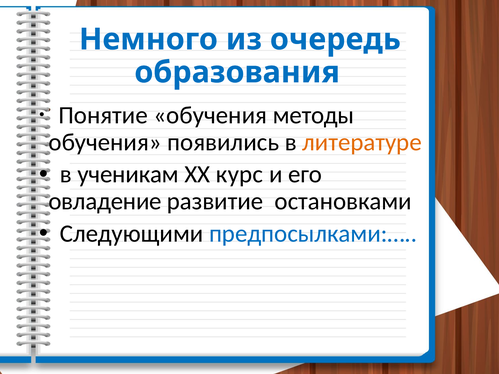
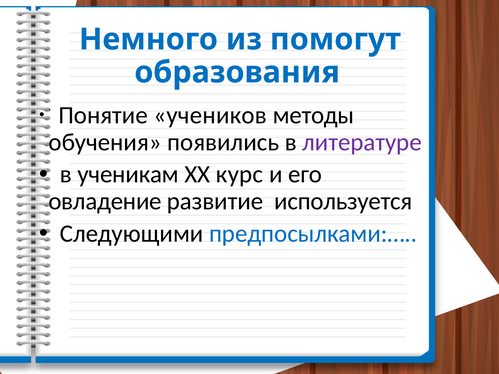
очередь: очередь -> помогут (335, 39)
Понятие обучения: обучения -> учеников (210, 115)
литературе colour: orange -> purple (362, 142)
остановками: остановками -> используется (343, 202)
